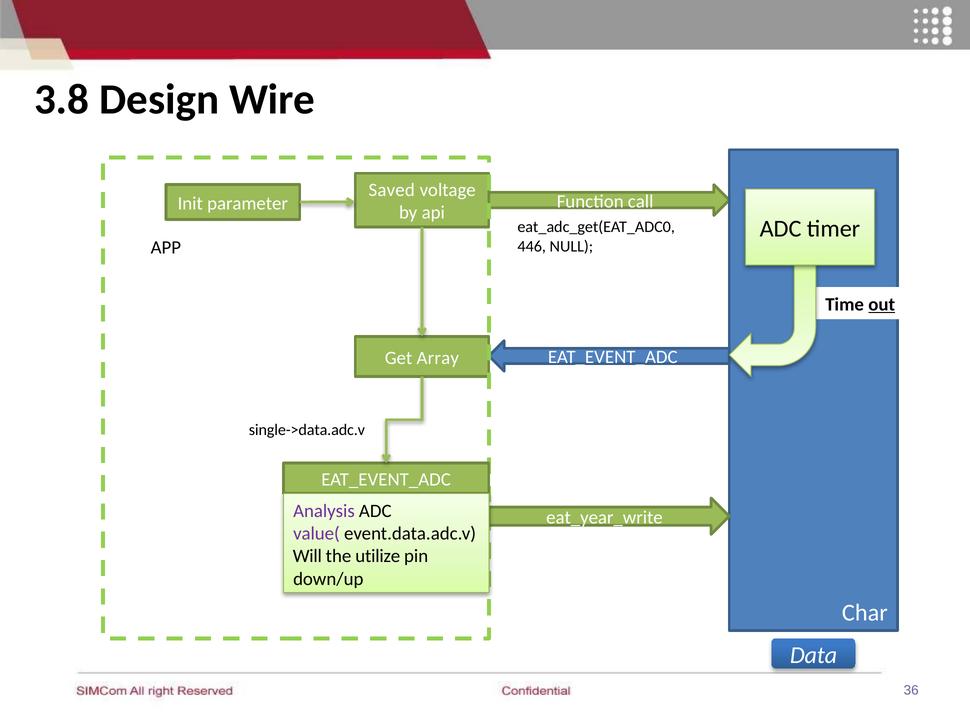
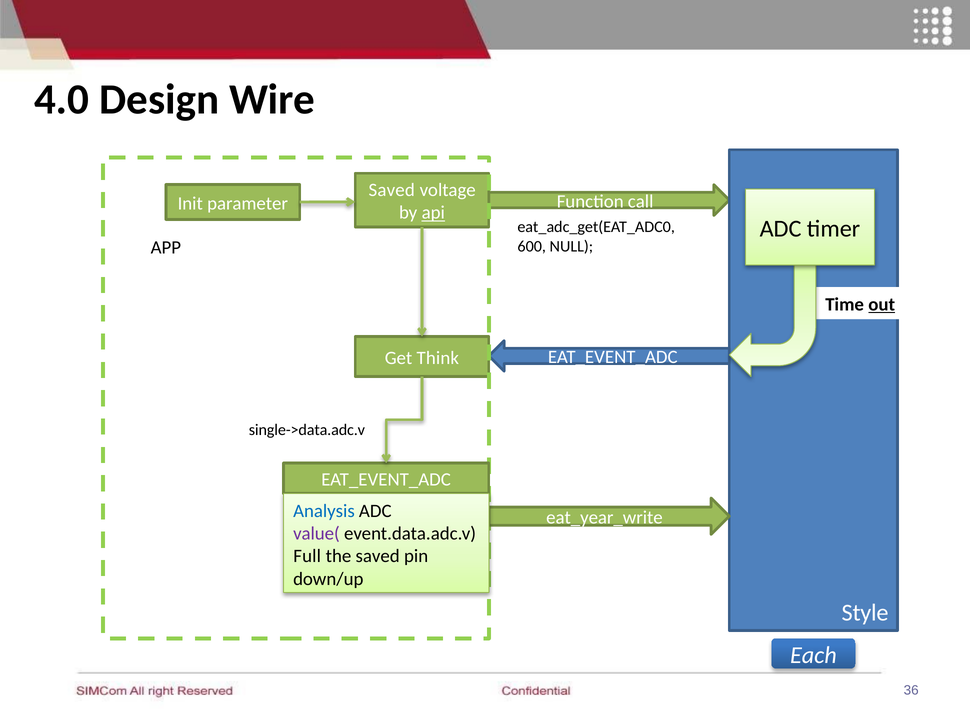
3.8: 3.8 -> 4.0 (62, 99)
api underline: none -> present (433, 213)
446: 446 -> 600 (532, 246)
Array: Array -> Think (438, 358)
Analysis colour: purple -> blue (324, 511)
Will: Will -> Full (307, 557)
the utilize: utilize -> saved (378, 557)
Char: Char -> Style (865, 613)
Data: Data -> Each (813, 656)
